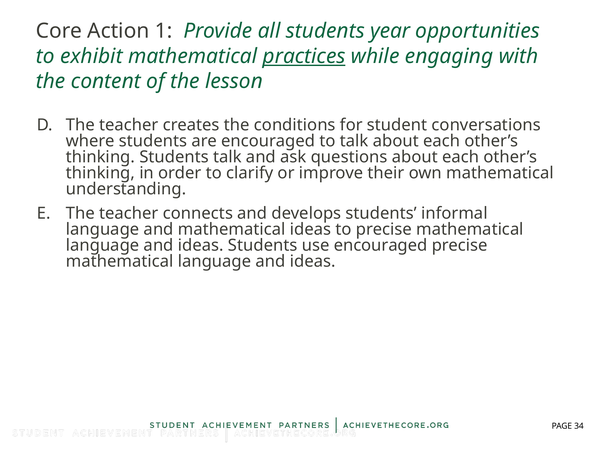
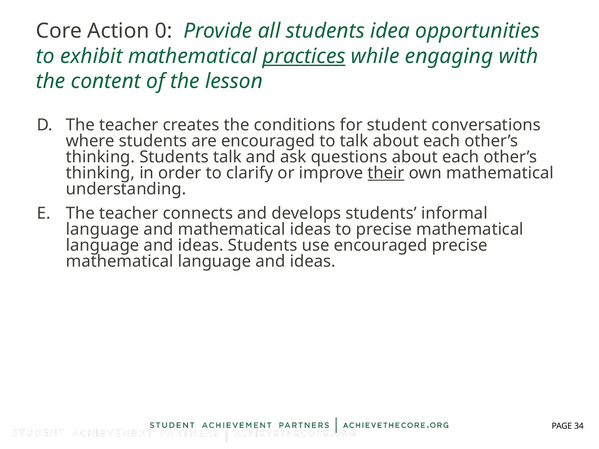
1: 1 -> 0 (164, 31)
year: year -> idea (390, 31)
their underline: none -> present (386, 173)
